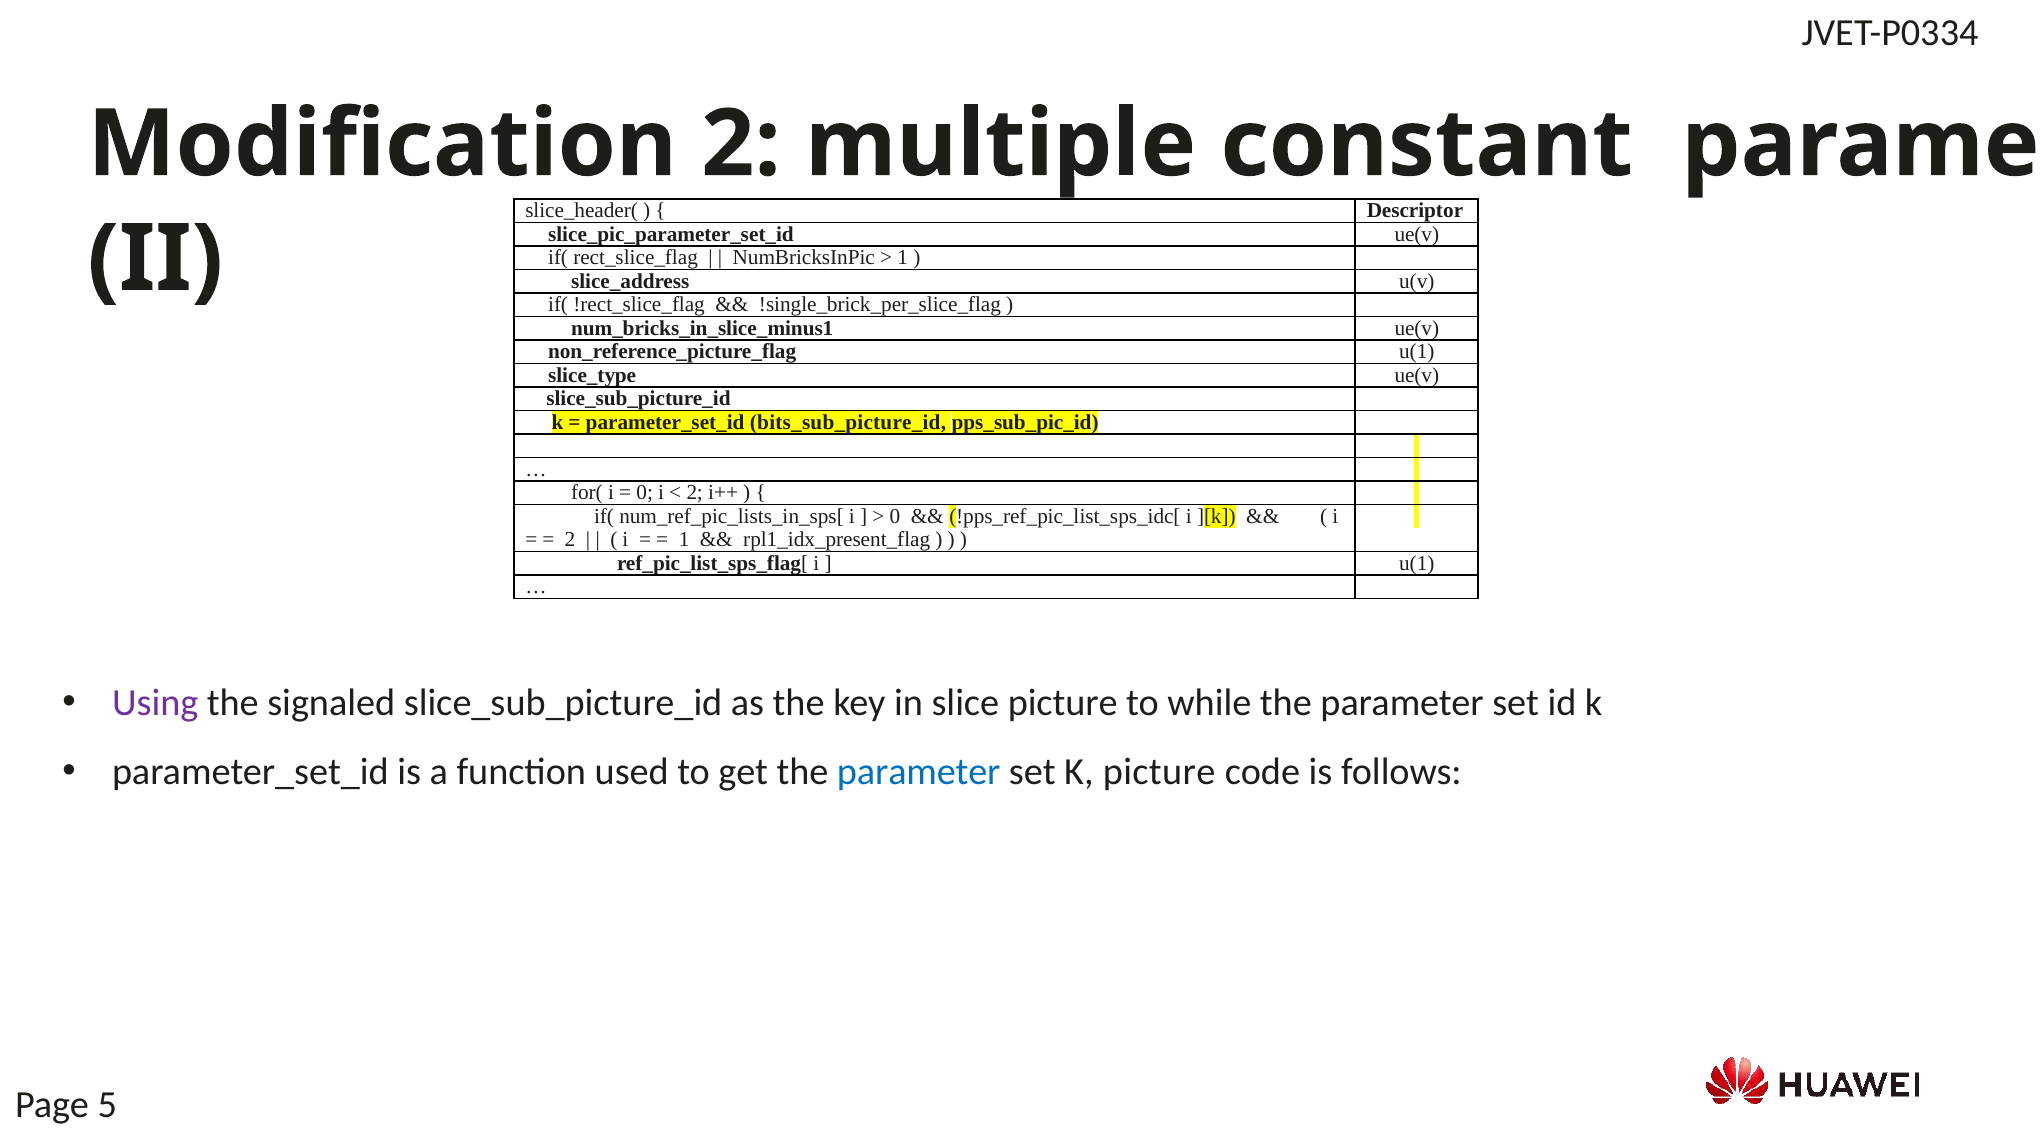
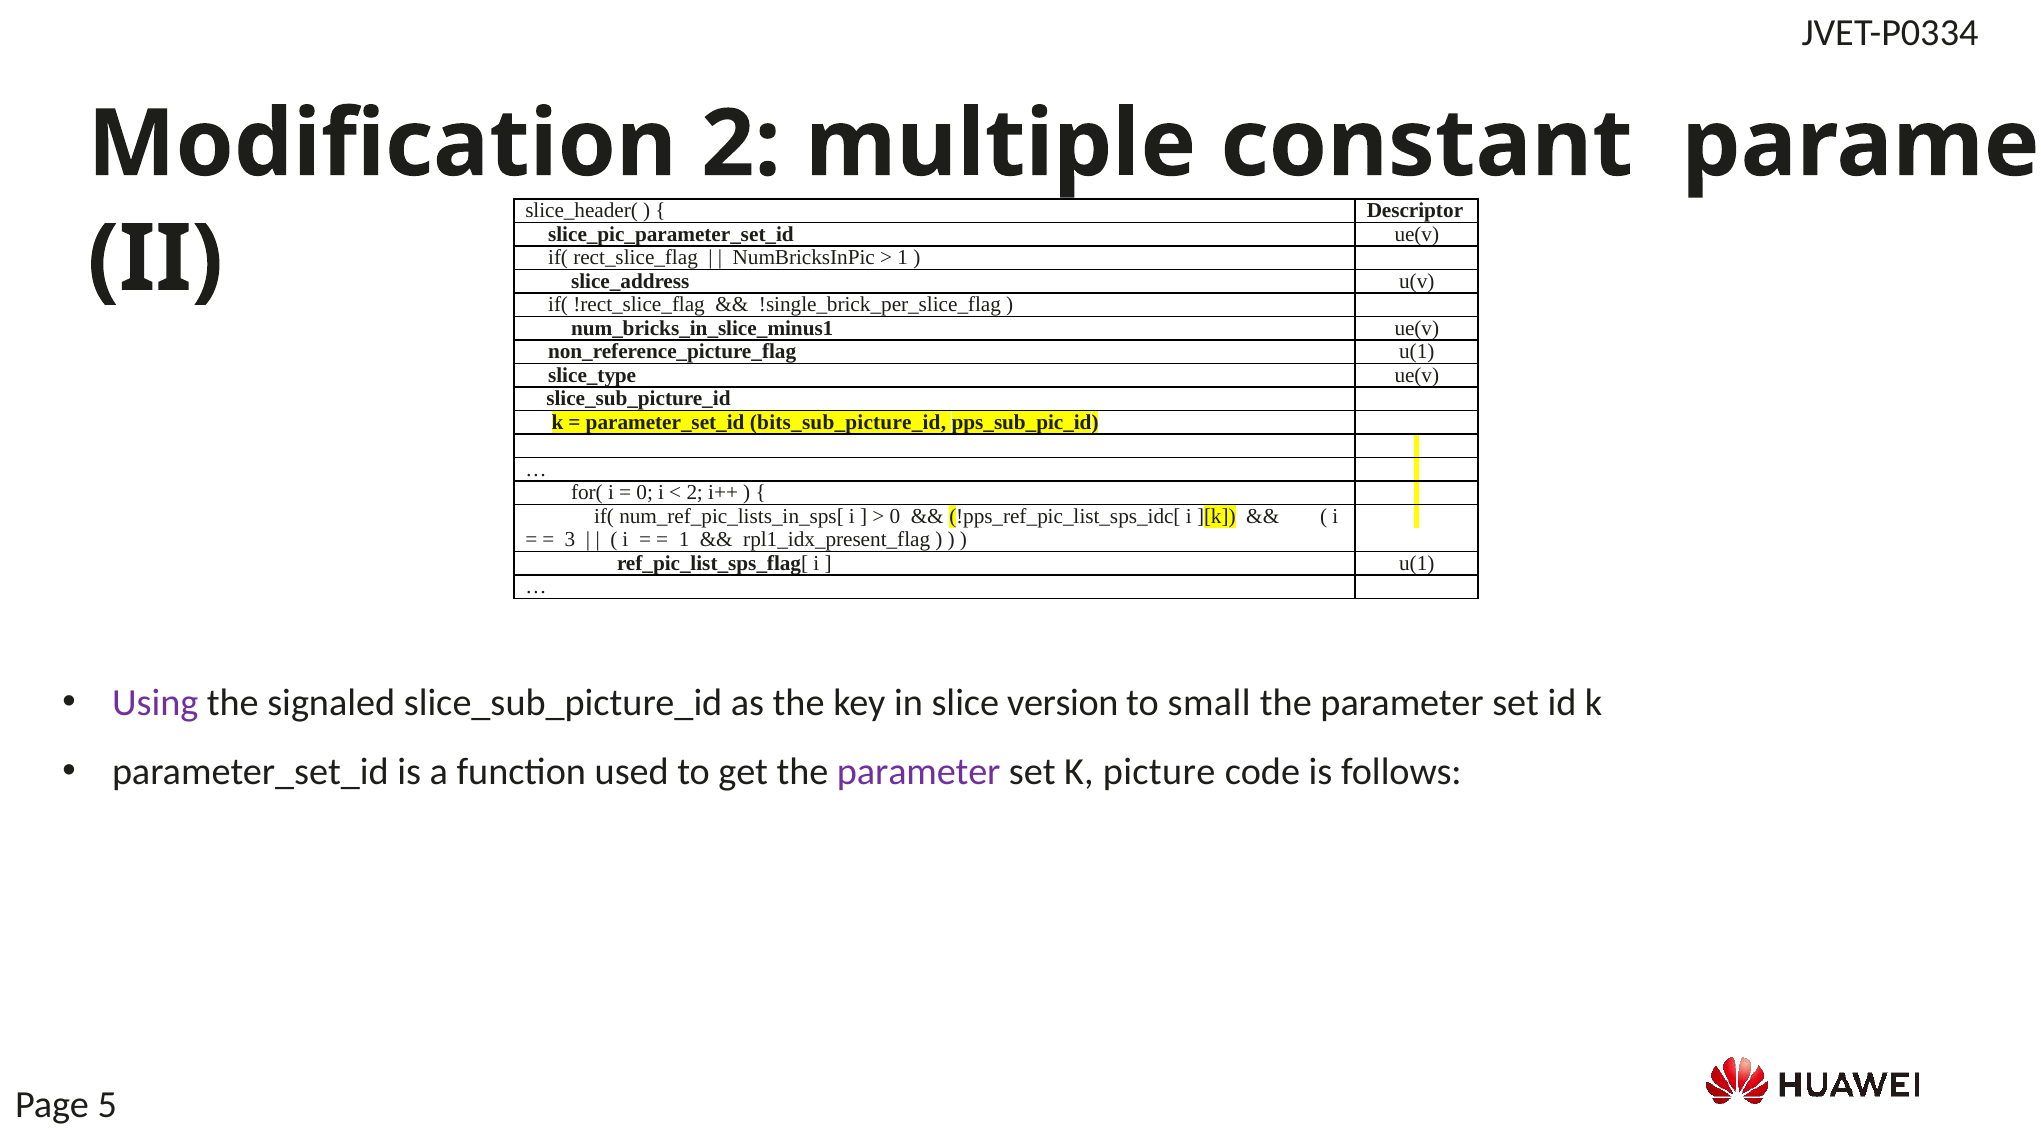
2: 2 -> 3 (570, 540)
slice picture: picture -> version (1063, 702)
while: while -> small (1209, 702)
parameter colour: blue -> purple (919, 771)
